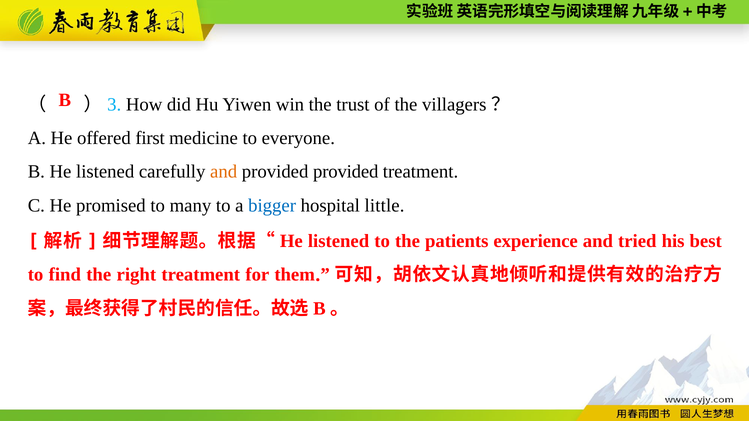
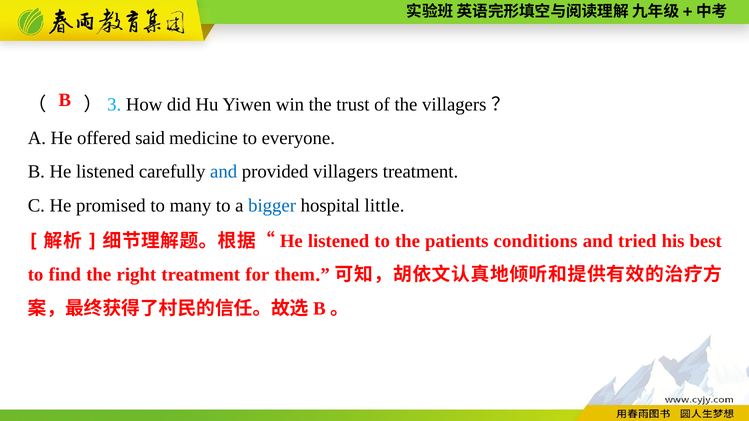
first: first -> said (150, 138)
and colour: orange -> blue (224, 172)
provided provided: provided -> villagers (346, 172)
experience: experience -> conditions (535, 241)
